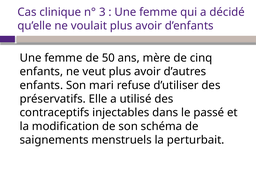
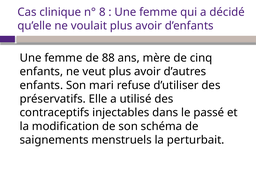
3: 3 -> 8 (102, 12)
50: 50 -> 88 (108, 58)
